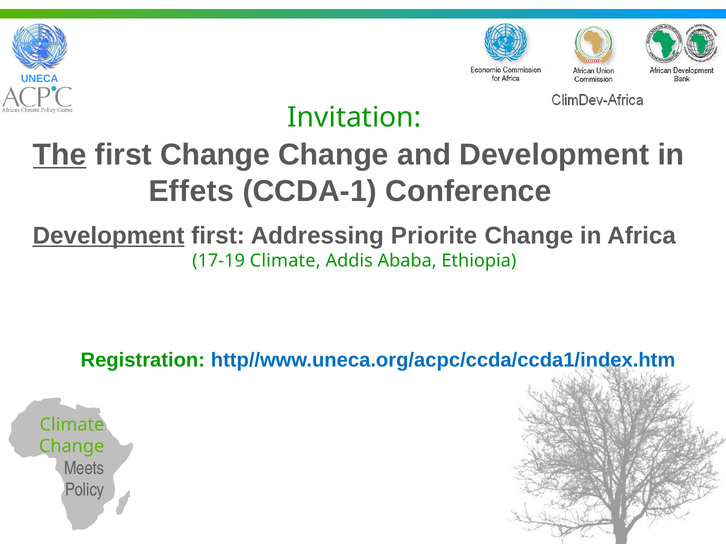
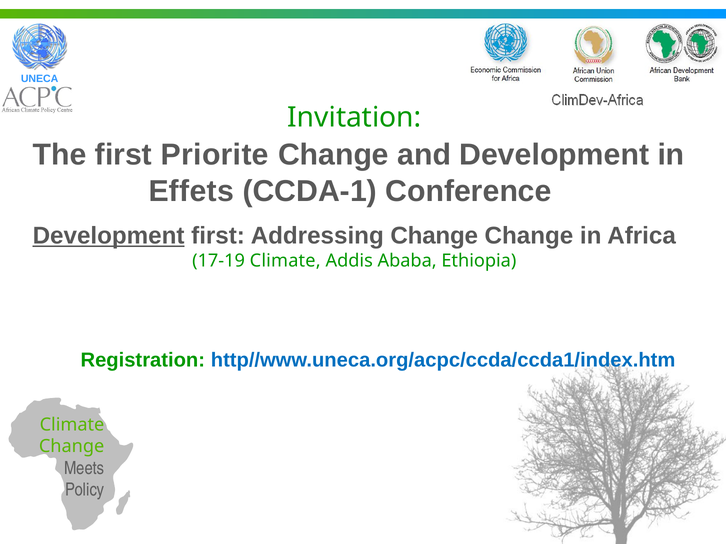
The underline: present -> none (60, 155)
first Change: Change -> Priorite (215, 155)
Addressing Priorite: Priorite -> Change (434, 236)
